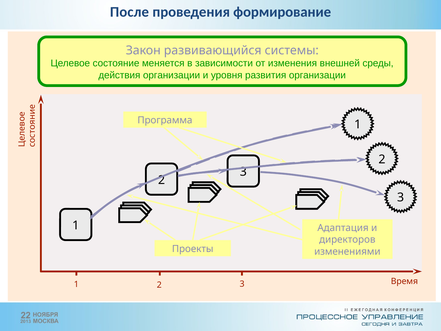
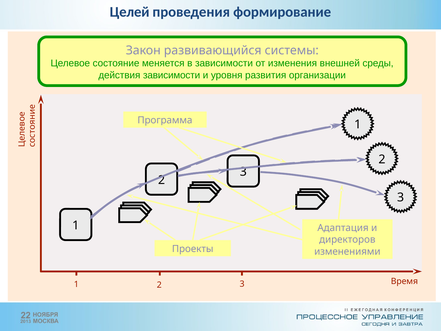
После: После -> Целей (130, 12)
действия организации: организации -> зависимости (172, 75)
